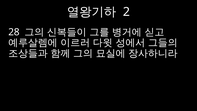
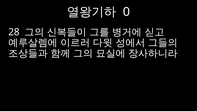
2: 2 -> 0 (126, 12)
